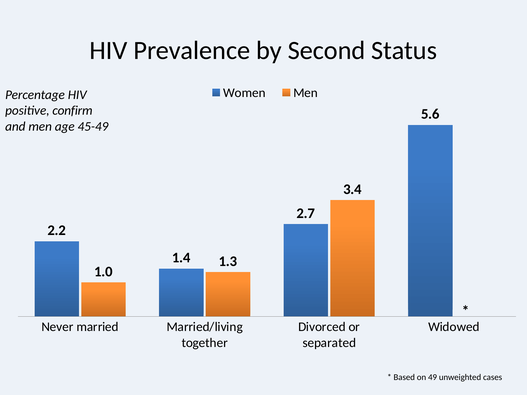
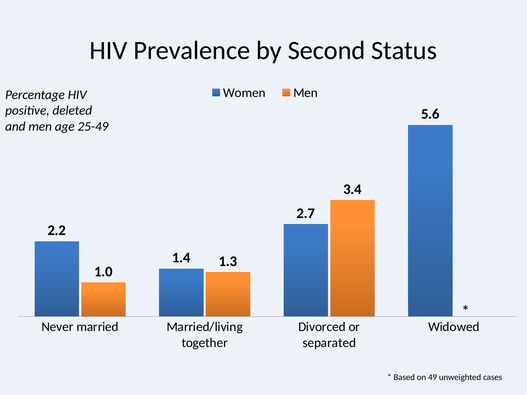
confirm: confirm -> deleted (72, 111)
45-49: 45-49 -> 25-49 (93, 126)
